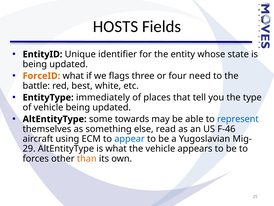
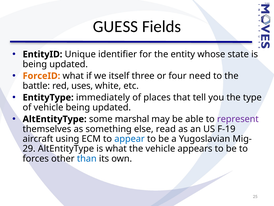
HOSTS: HOSTS -> GUESS (115, 27)
flags: flags -> itself (119, 76)
best: best -> uses (82, 86)
towards: towards -> marshal (132, 119)
represent colour: blue -> purple (238, 119)
F-46: F-46 -> F-19 (226, 129)
than colour: orange -> blue (87, 158)
